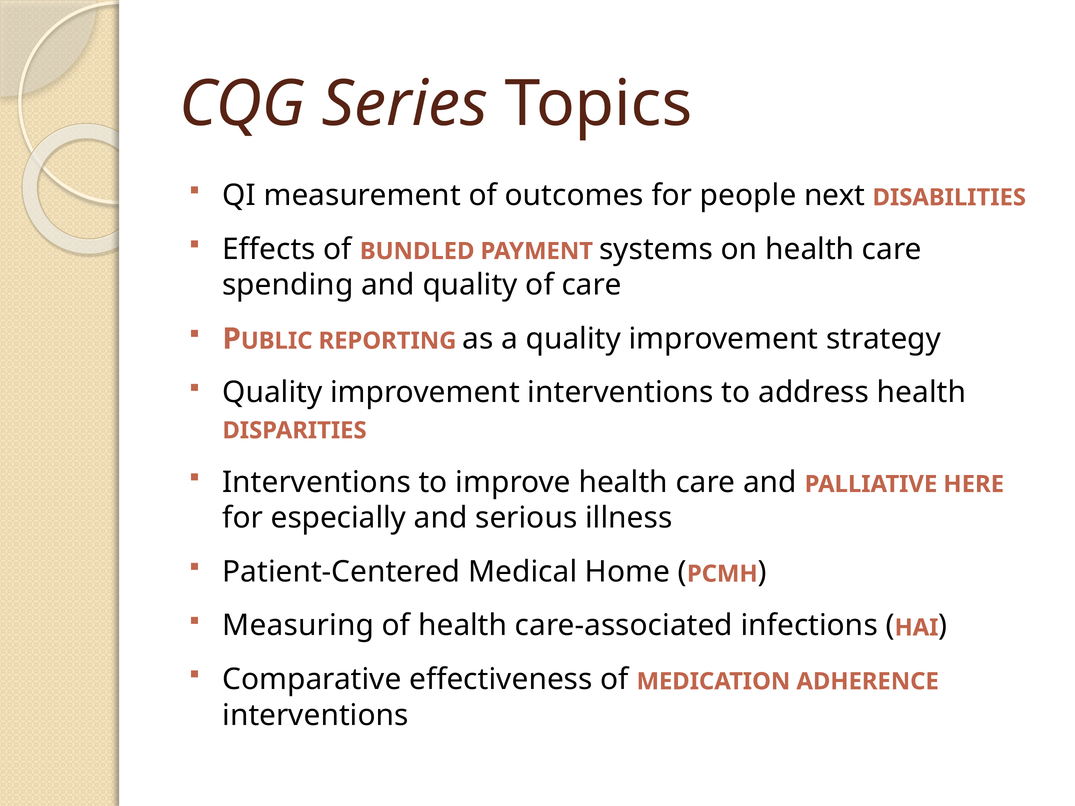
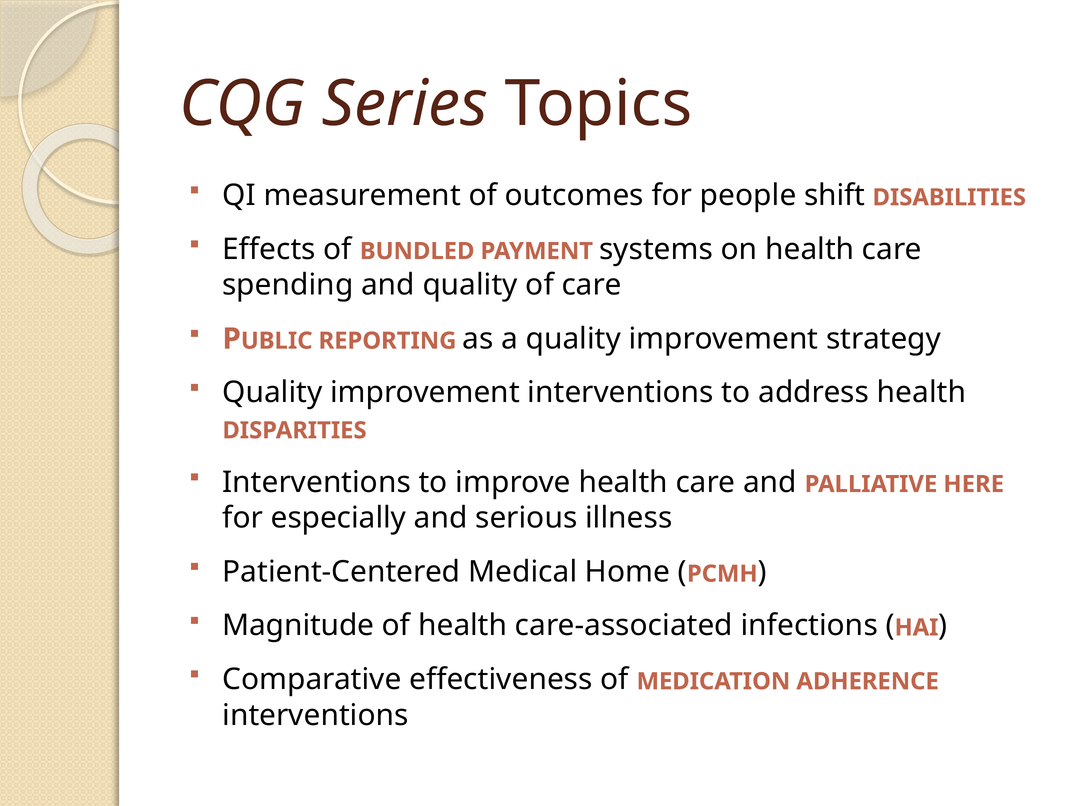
next: next -> shift (835, 196)
Measuring: Measuring -> Magnitude (298, 626)
